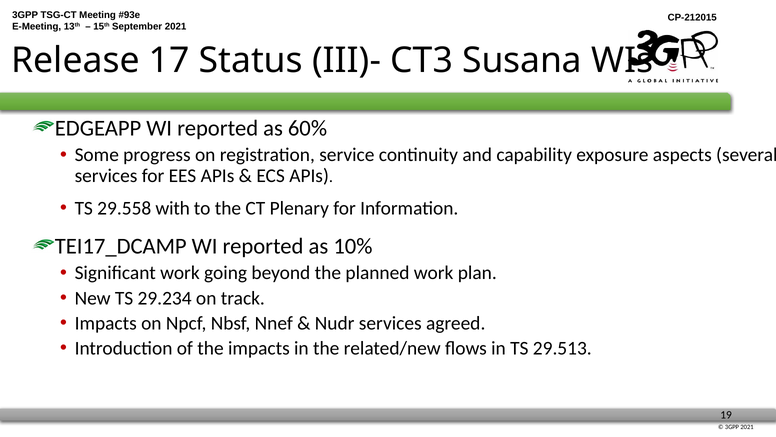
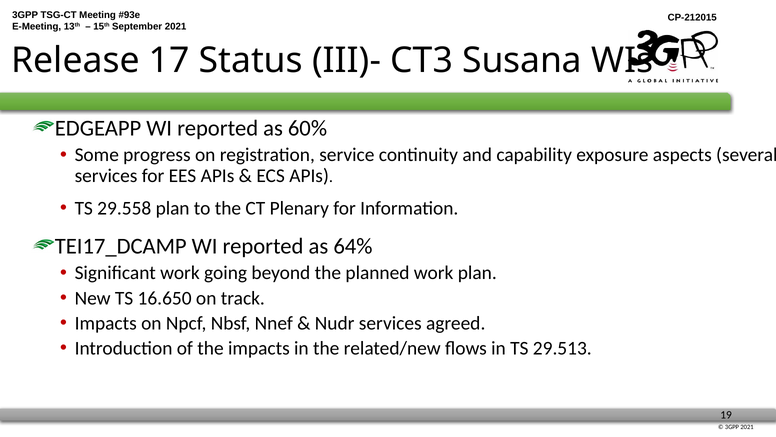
29.558 with: with -> plan (173, 208)
10%: 10% -> 64% (353, 246)
29.234: 29.234 -> 16.650 (165, 298)
